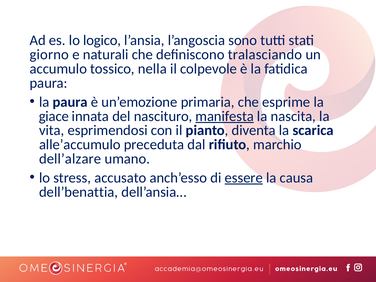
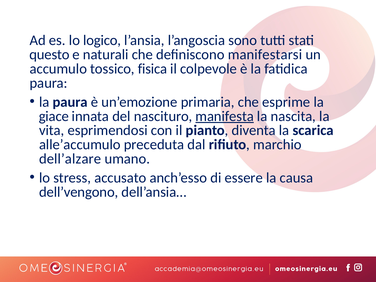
giorno: giorno -> questo (49, 55)
tralasciando: tralasciando -> manifestarsi (265, 55)
nella: nella -> fisica (152, 69)
essere underline: present -> none (244, 178)
dell’benattia: dell’benattia -> dell’vengono (79, 192)
